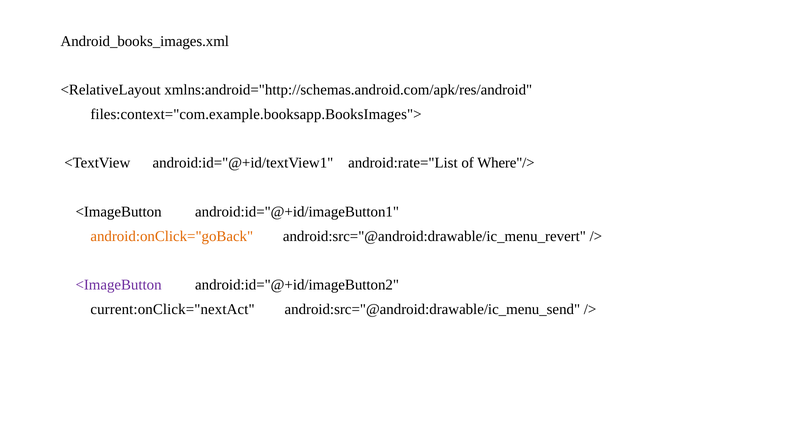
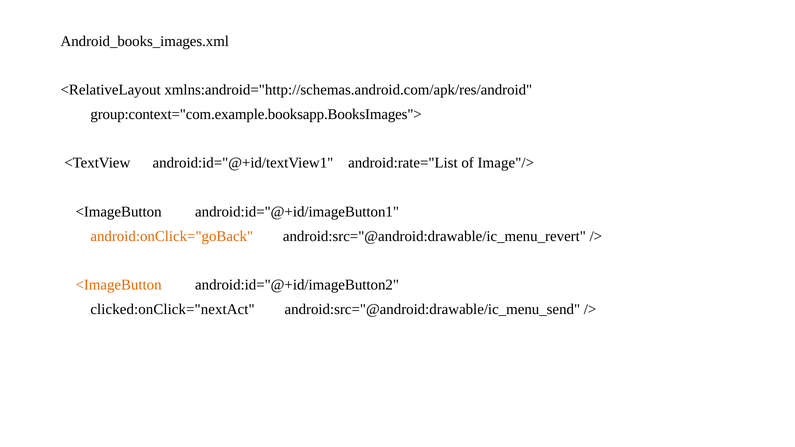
files:context="com.example.booksapp.BooksImages">: files:context="com.example.booksapp.BooksImages"> -> group:context="com.example.booksapp.BooksImages"> (256, 114)
Where"/>: Where"/> -> Image"/> (506, 163)
<ImageButton colour: purple -> orange (119, 285)
current:onClick="nextAct: current:onClick="nextAct -> clicked:onClick="nextAct (173, 309)
